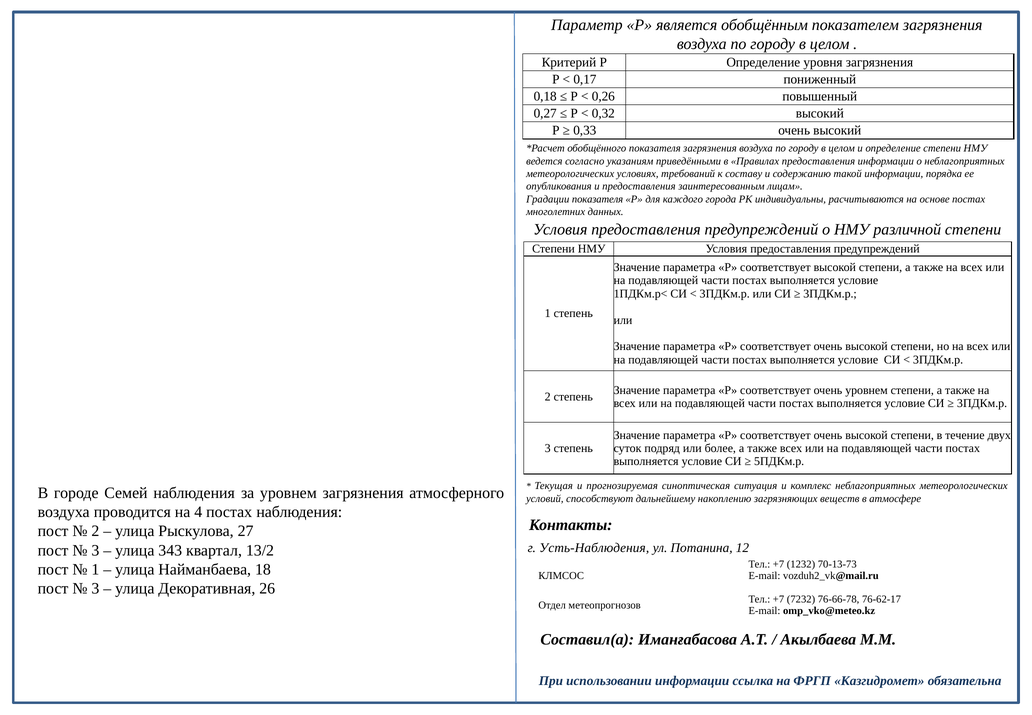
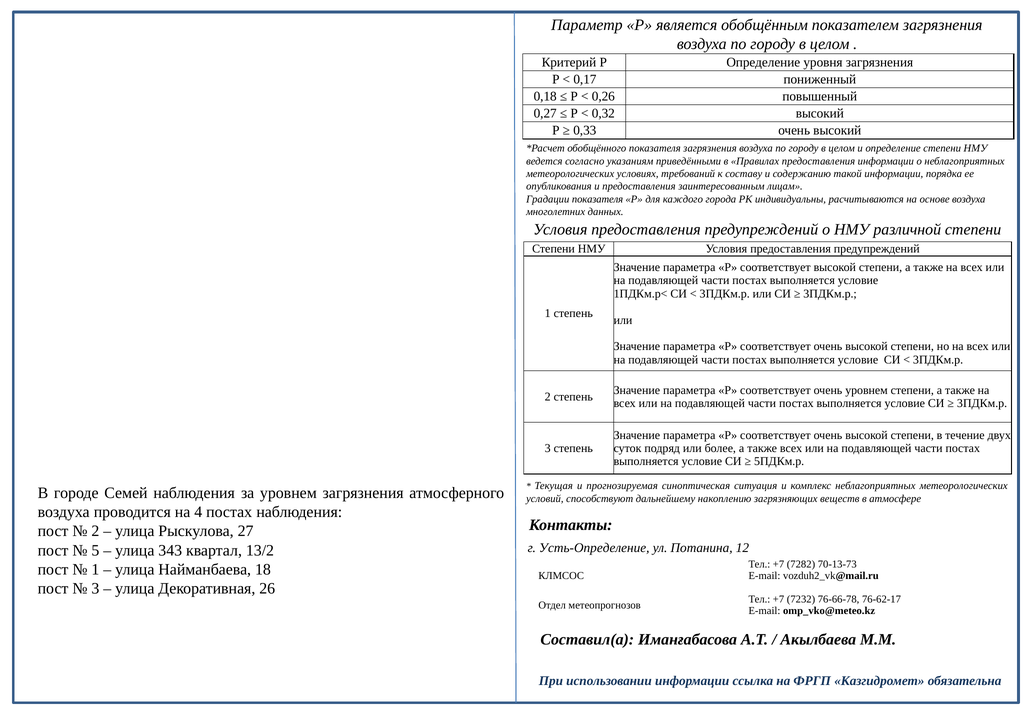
основе постах: постах -> воздуха (969, 199)
Усть-Наблюдения: Усть-Наблюдения -> Усть-Определение (594, 547)
3: 3 -> 5 (95, 550)
1232: 1232 -> 7282 (801, 564)
